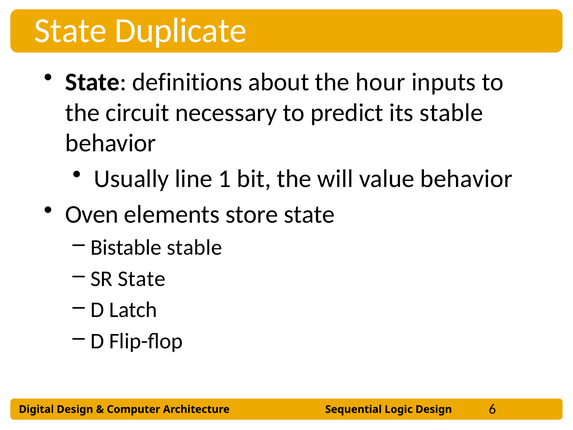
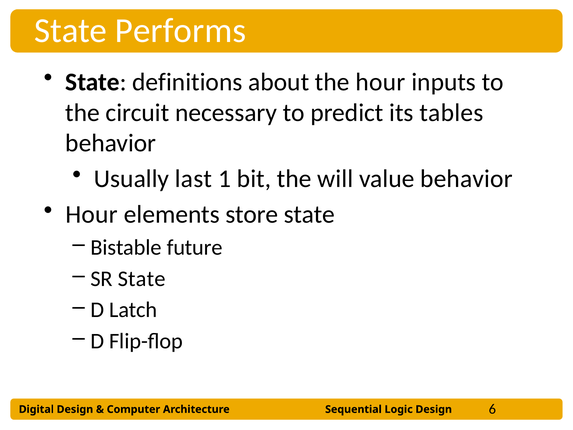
Duplicate: Duplicate -> Performs (181, 31)
its stable: stable -> tables (451, 113)
line: line -> last (194, 179)
Oven: Oven -> Hour (92, 214)
Bistable stable: stable -> future (195, 247)
